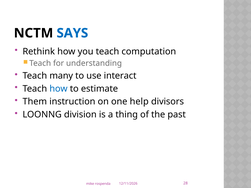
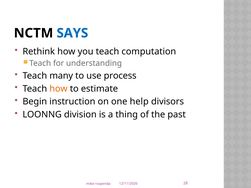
interact: interact -> process (120, 76)
how colour: blue -> orange (59, 89)
Them: Them -> Begin (35, 102)
